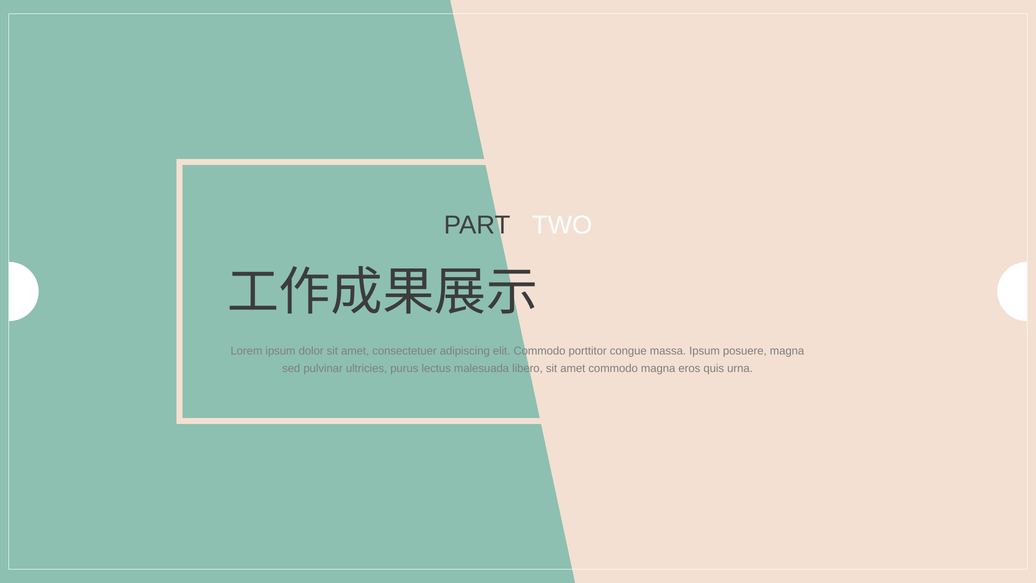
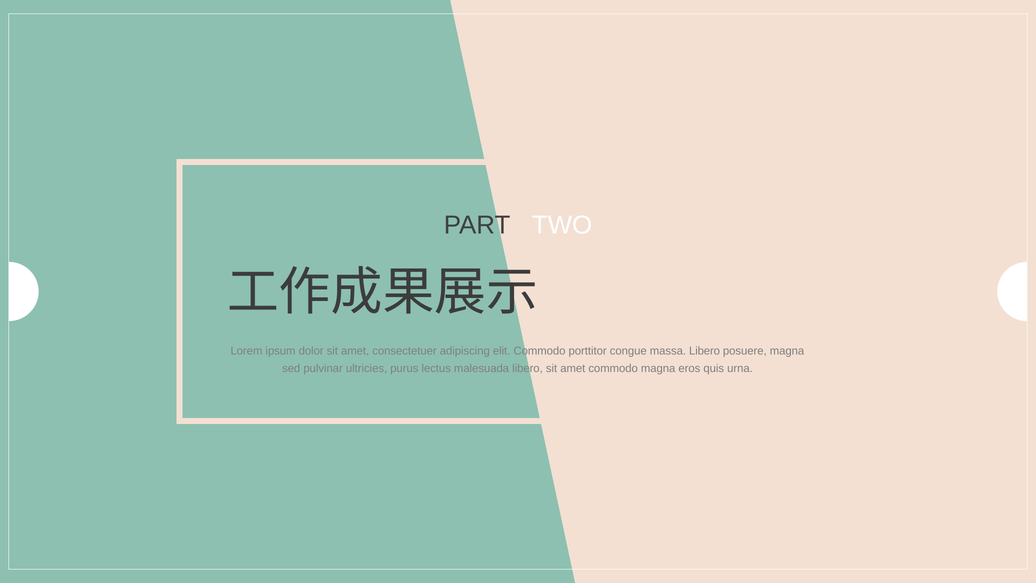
massa Ipsum: Ipsum -> Libero (705, 351)
